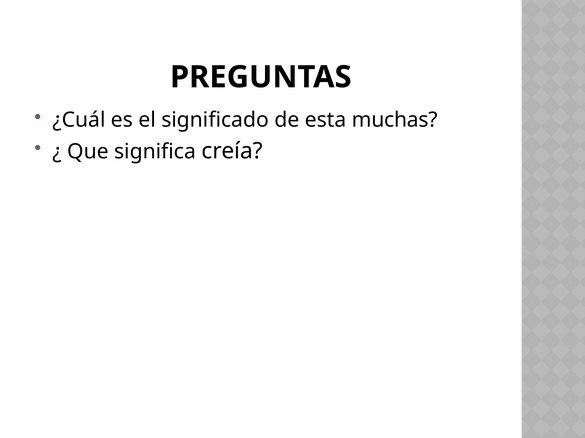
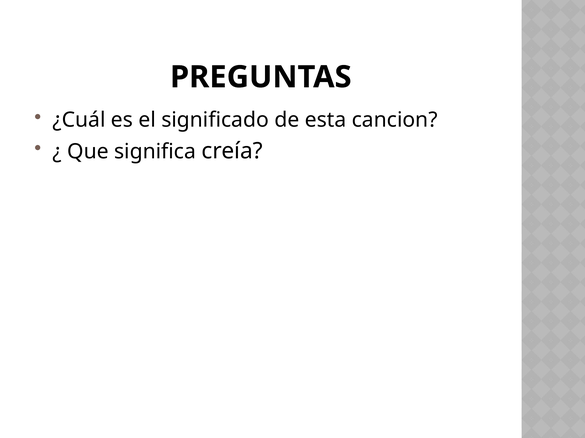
muchas: muchas -> cancion (395, 120)
